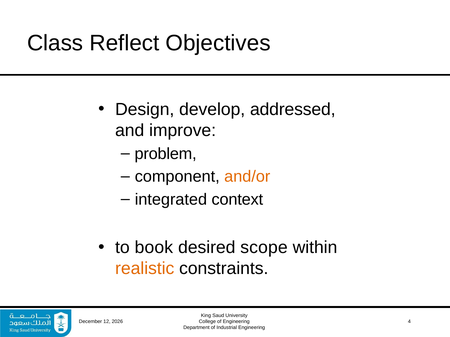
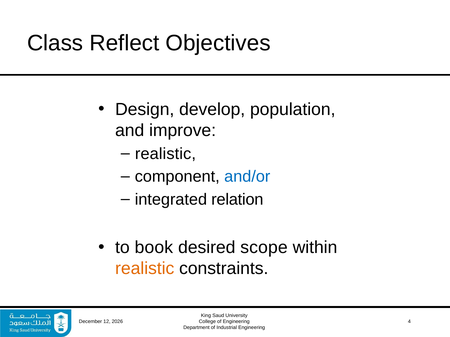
addressed: addressed -> population (293, 110)
problem: problem -> realistic (165, 154)
and/or colour: orange -> blue (247, 177)
context: context -> relation (237, 200)
